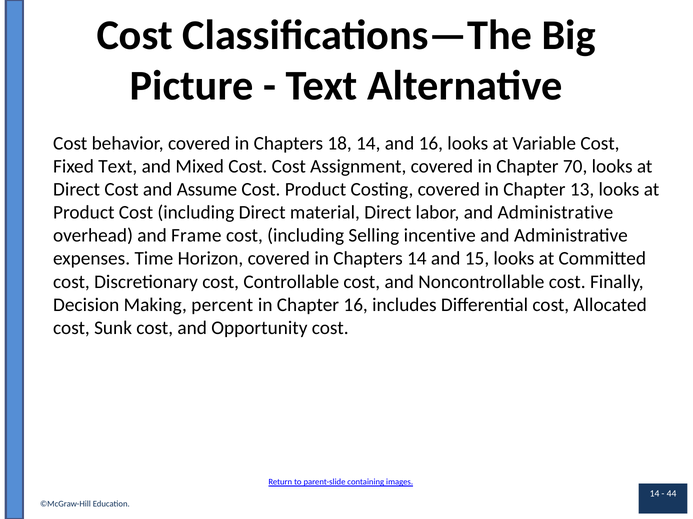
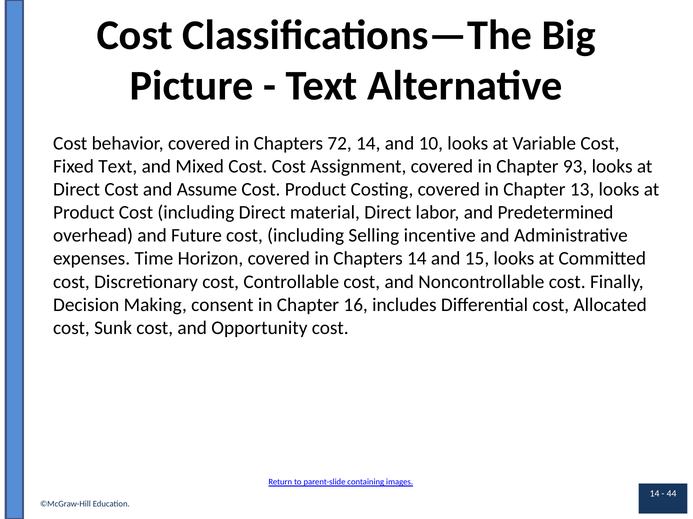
18: 18 -> 72 (340, 143)
and 16: 16 -> 10 (431, 143)
70: 70 -> 93 (575, 167)
labor and Administrative: Administrative -> Predetermined (556, 213)
Frame: Frame -> Future (196, 236)
percent: percent -> consent (222, 305)
